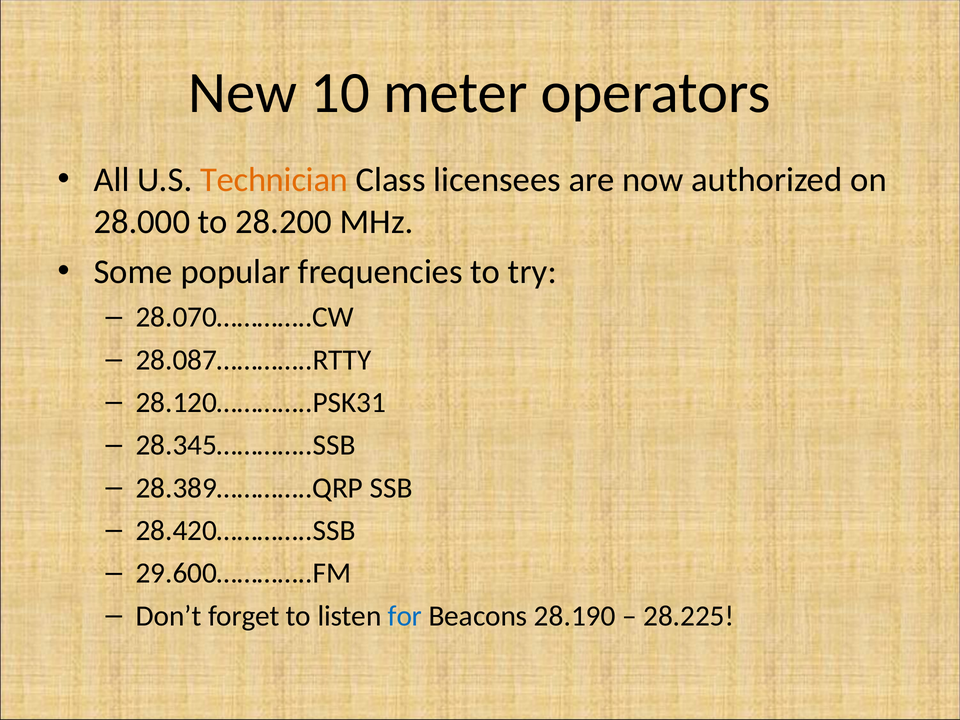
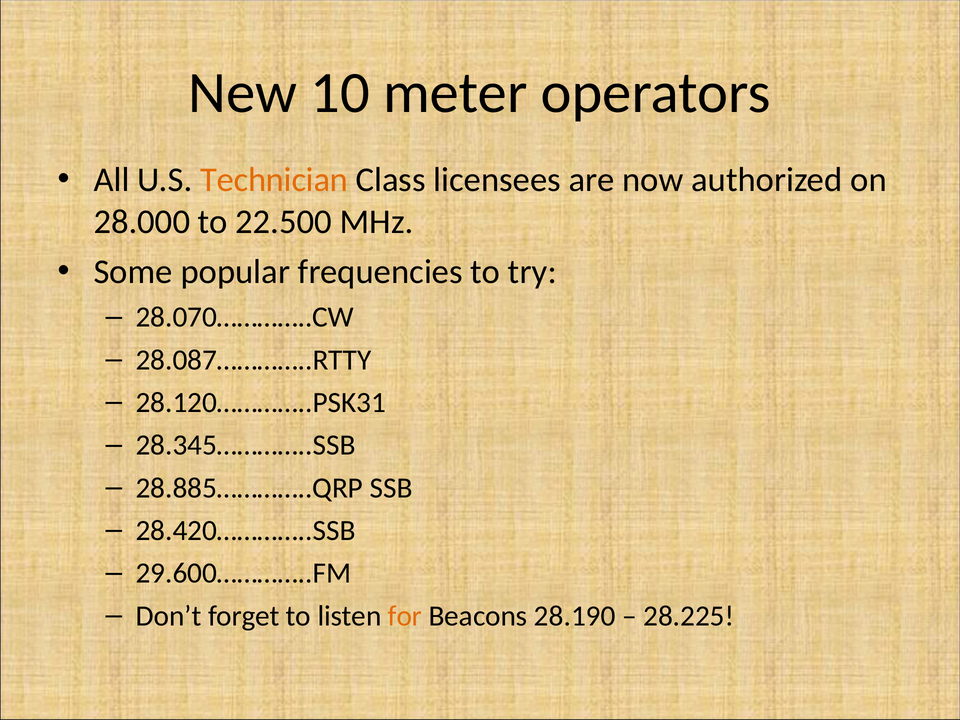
28.200: 28.200 -> 22.500 (284, 222)
28.389…………..QRP: 28.389…………..QRP -> 28.885…………..QRP (249, 488)
for colour: blue -> orange (405, 616)
